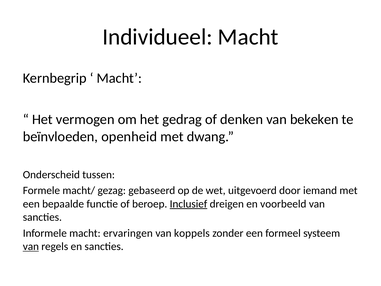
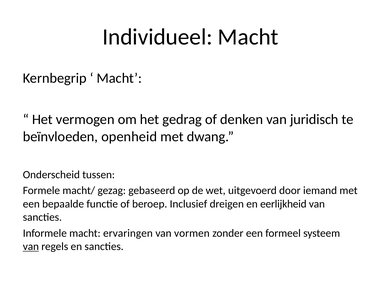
bekeken: bekeken -> juridisch (314, 119)
Inclusief underline: present -> none (188, 204)
voorbeeld: voorbeeld -> eerlijkheid (283, 204)
koppels: koppels -> vormen (192, 233)
